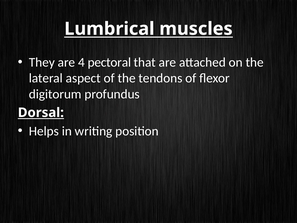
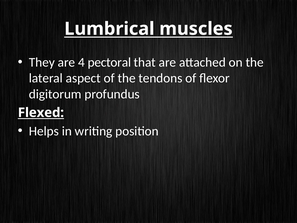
Dorsal: Dorsal -> Flexed (41, 112)
